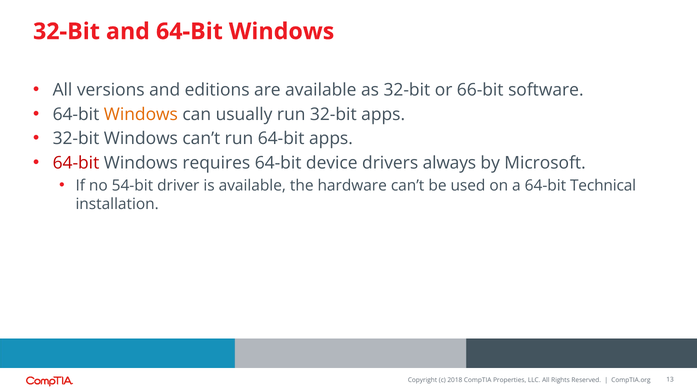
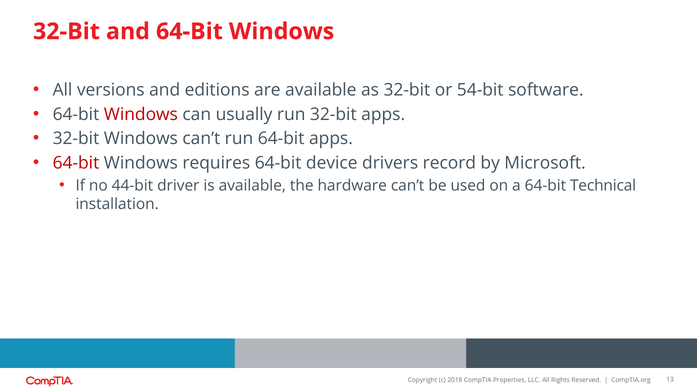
66-bit: 66-bit -> 54-bit (480, 90)
Windows colour: orange -> red (141, 114)
always: always -> record (449, 163)
54-bit: 54-bit -> 44-bit (132, 186)
